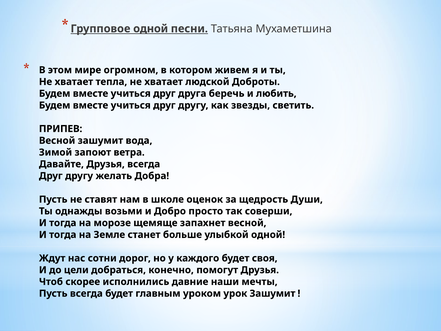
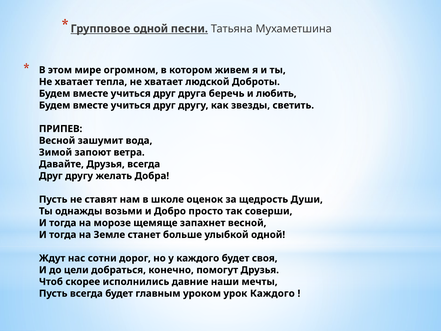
урок Зашумит: Зашумит -> Каждого (272, 293)
